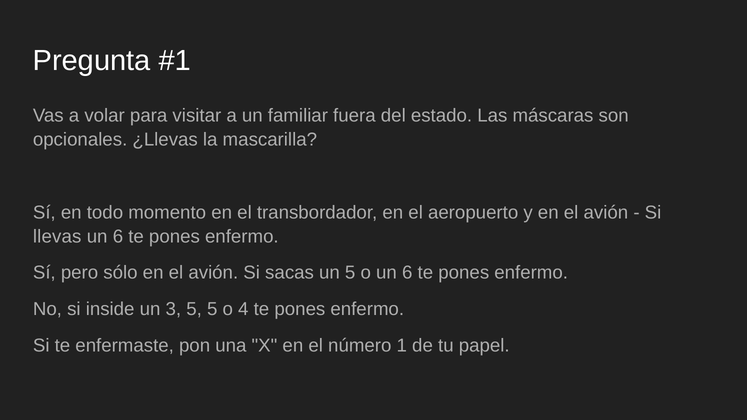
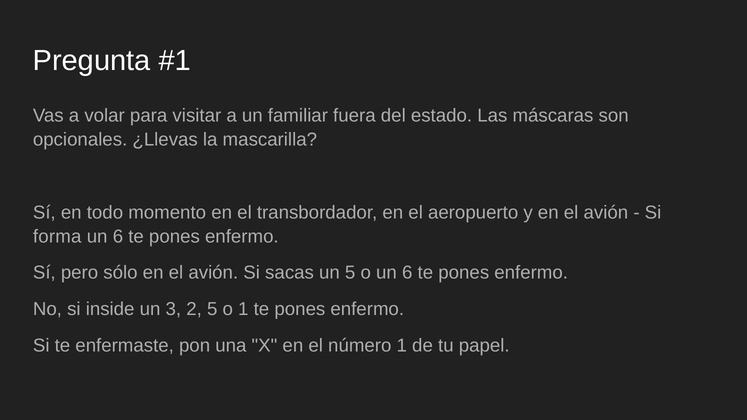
llevas: llevas -> forma (57, 236)
3 5: 5 -> 2 (194, 309)
o 4: 4 -> 1 (243, 309)
